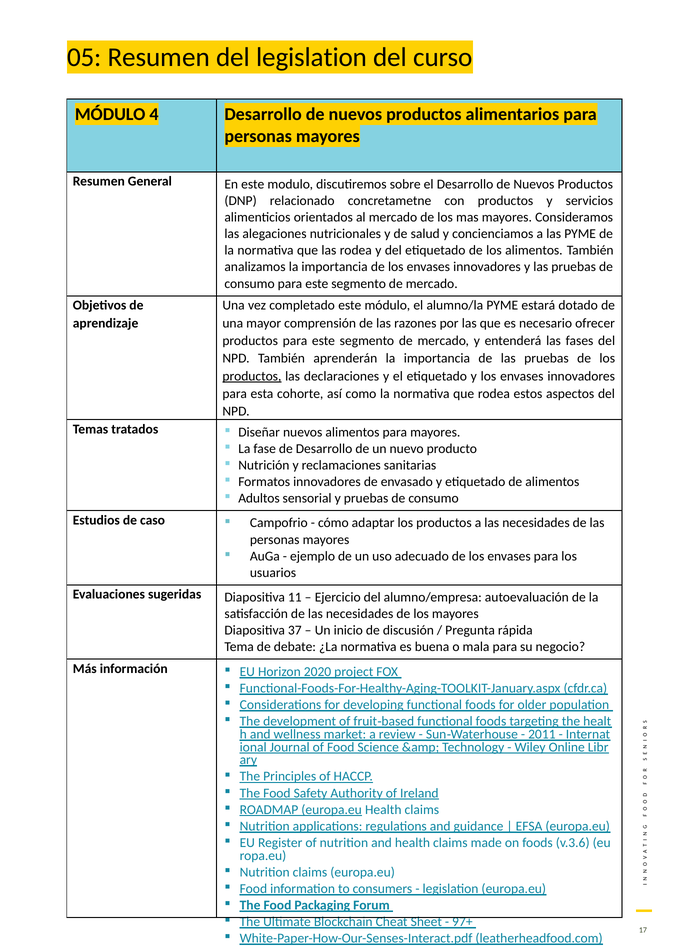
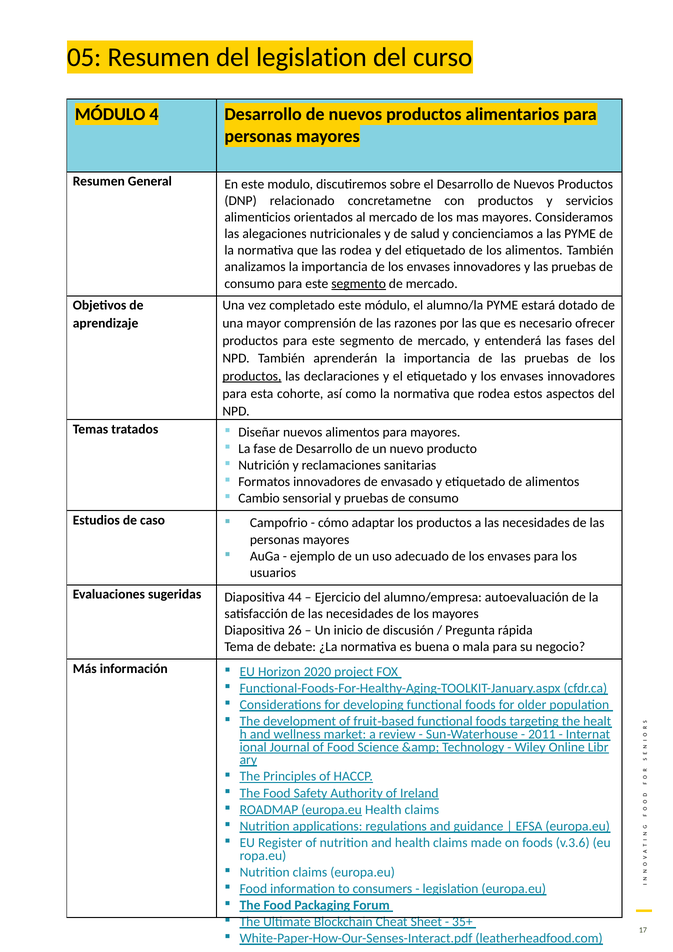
segmento underline: none -> present (359, 283)
Adultos: Adultos -> Cambio (259, 498)
11: 11 -> 44 (295, 597)
37: 37 -> 26 (295, 630)
97+: 97+ -> 35+ (462, 922)
